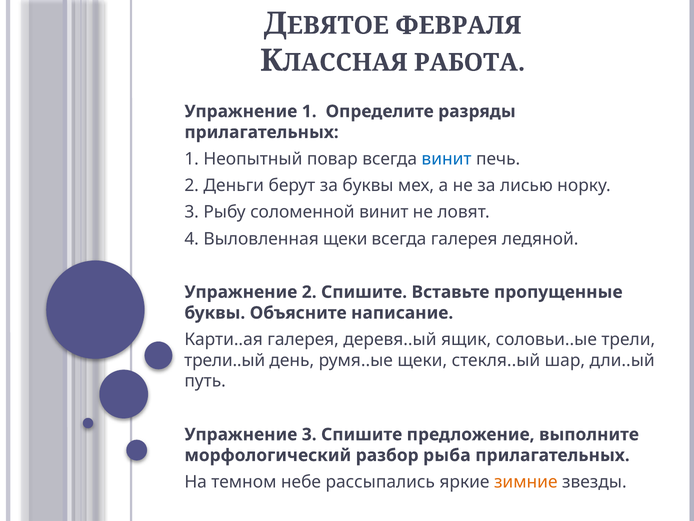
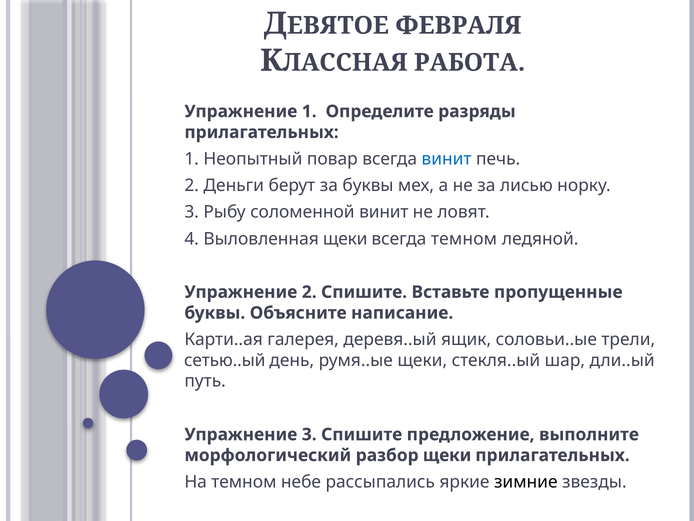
всегда галерея: галерея -> темном (464, 239)
трели..ый: трели..ый -> сетью..ый (225, 360)
разбор рыба: рыба -> щеки (447, 455)
зимние colour: orange -> black (526, 482)
